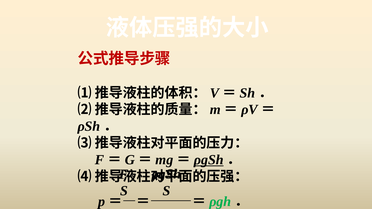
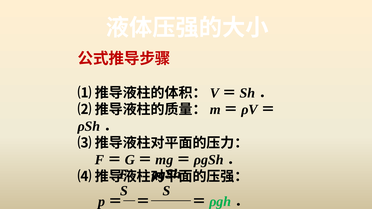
ρgSh underline: present -> none (209, 160)
